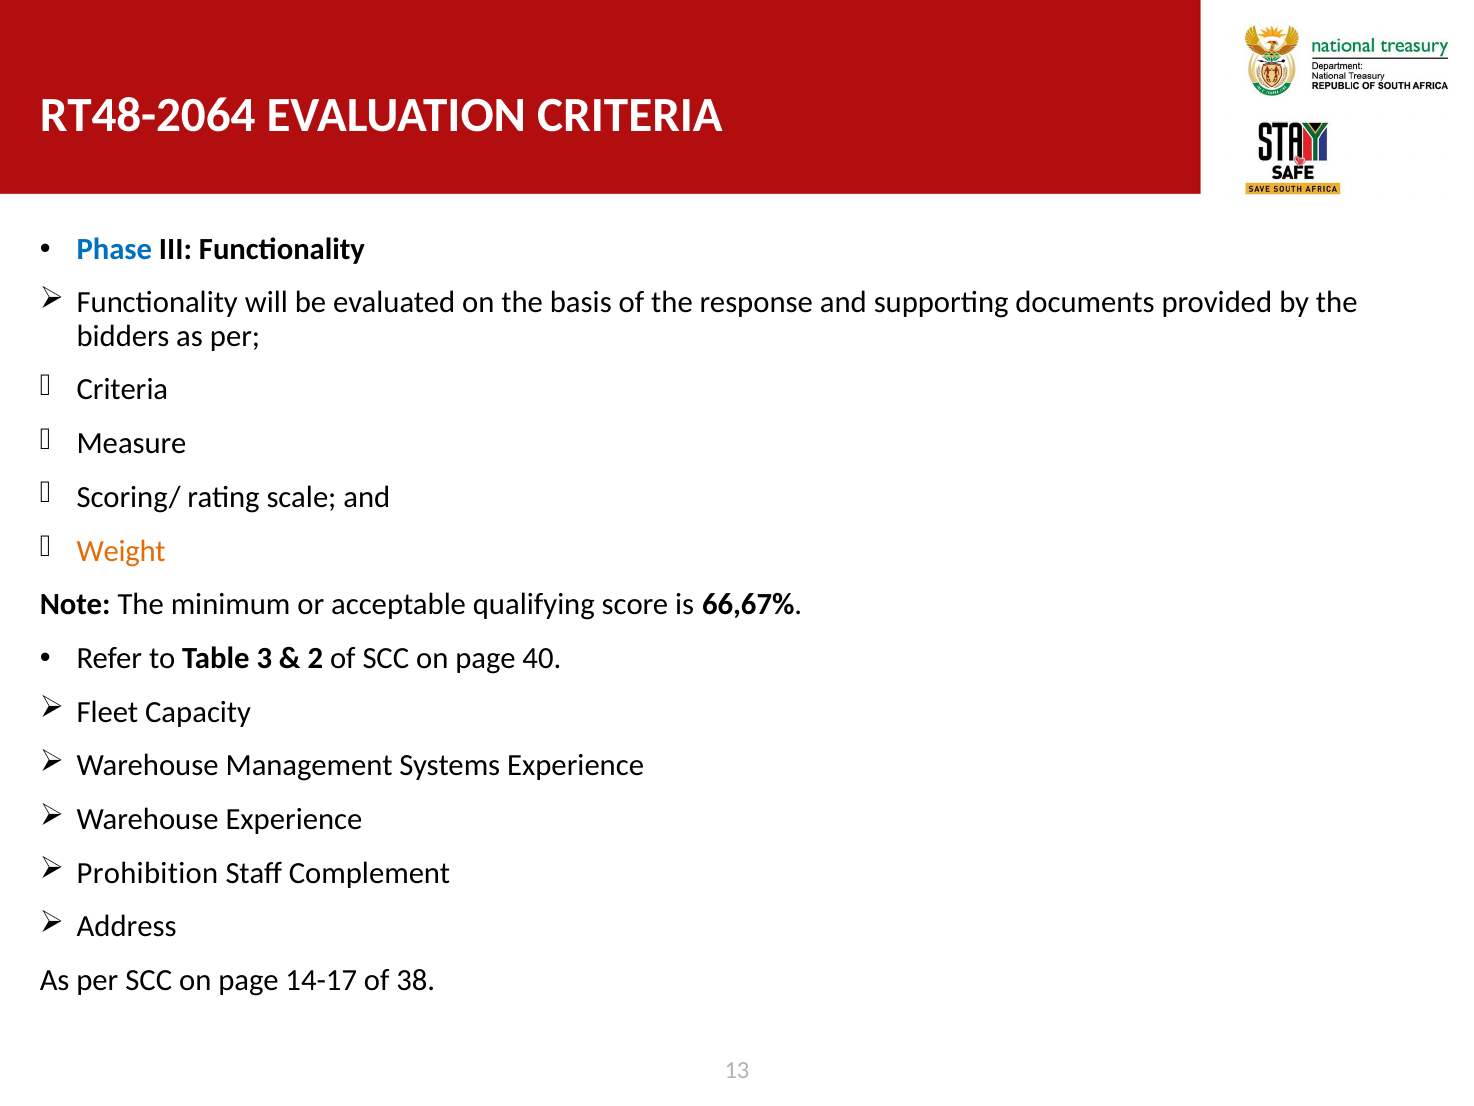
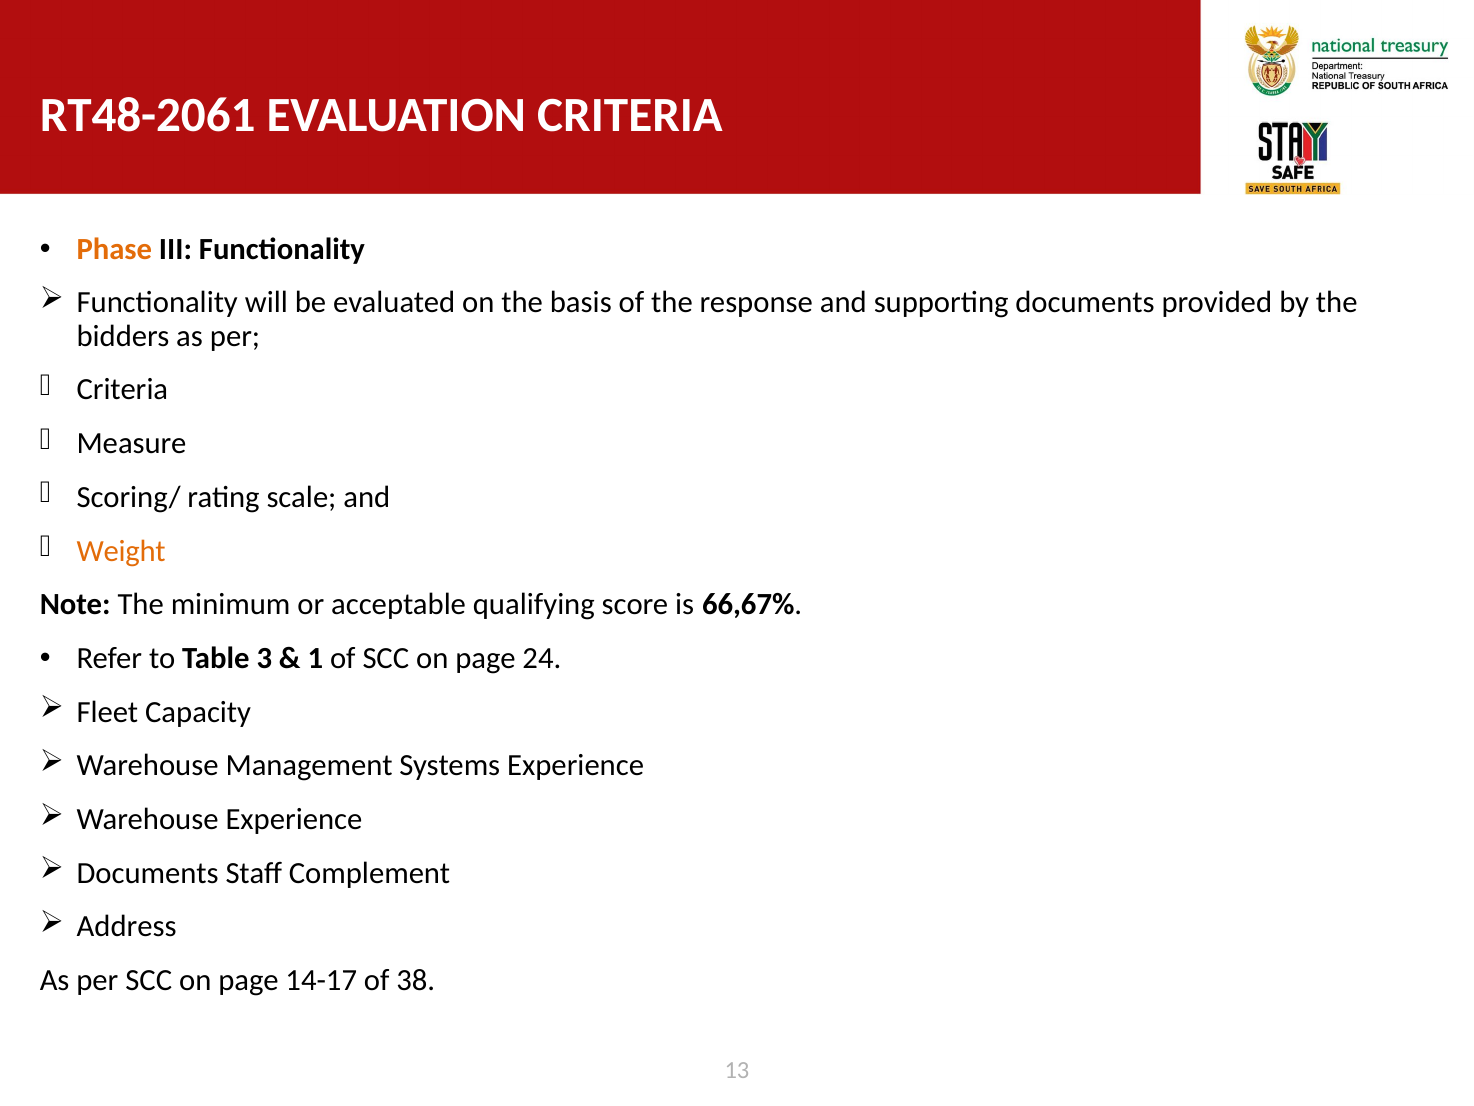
RT48-2064: RT48-2064 -> RT48-2061 (148, 115)
Phase colour: blue -> orange (114, 249)
2: 2 -> 1 (315, 658)
40: 40 -> 24 (542, 658)
Prohibition: Prohibition -> Documents (148, 873)
